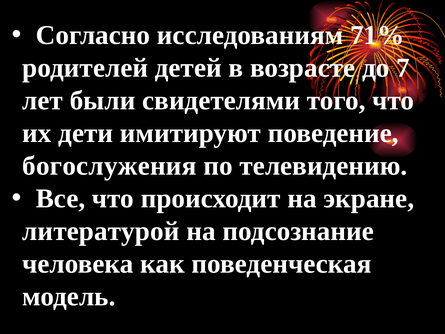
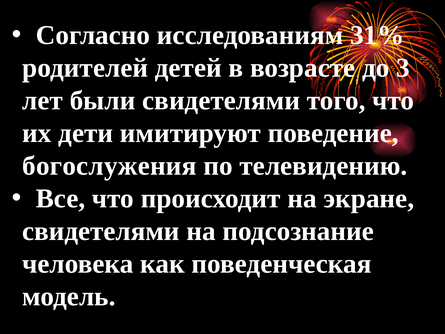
71%: 71% -> 31% (377, 35)
7: 7 -> 3 (403, 68)
литературой: литературой -> свидетелями (101, 231)
